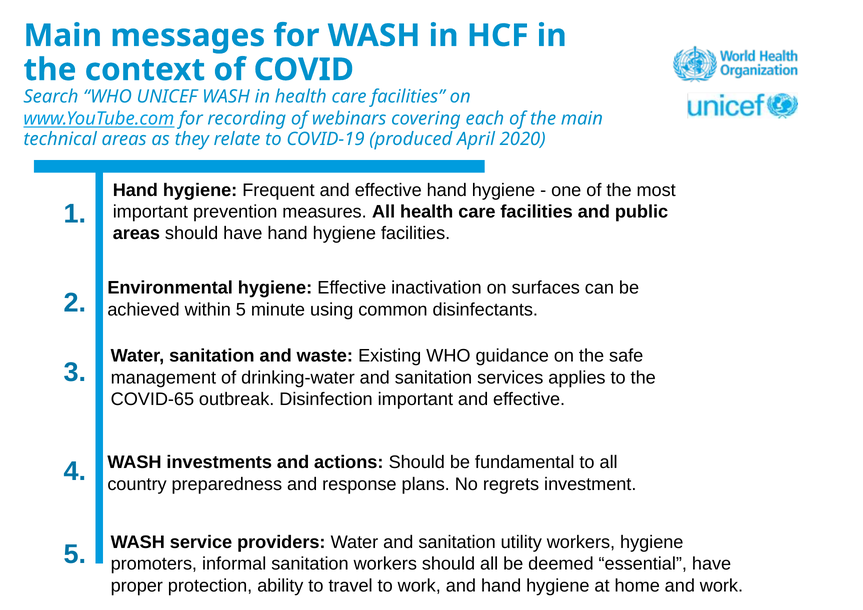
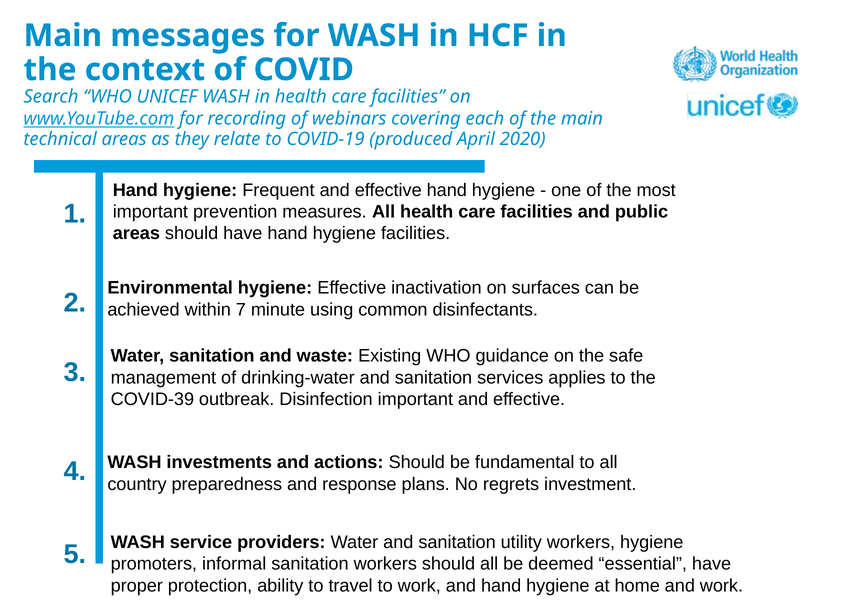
within 5: 5 -> 7 (241, 310)
COVID-65: COVID-65 -> COVID-39 (152, 399)
